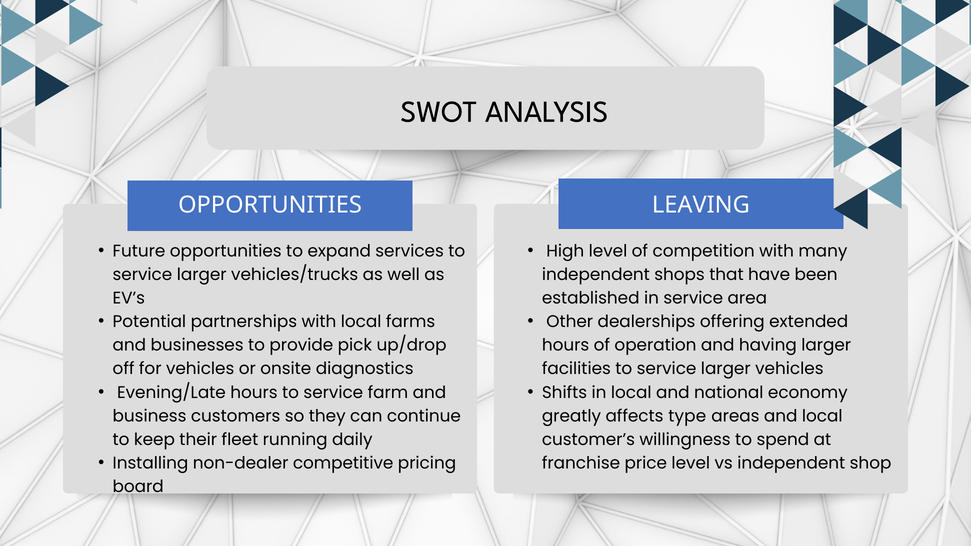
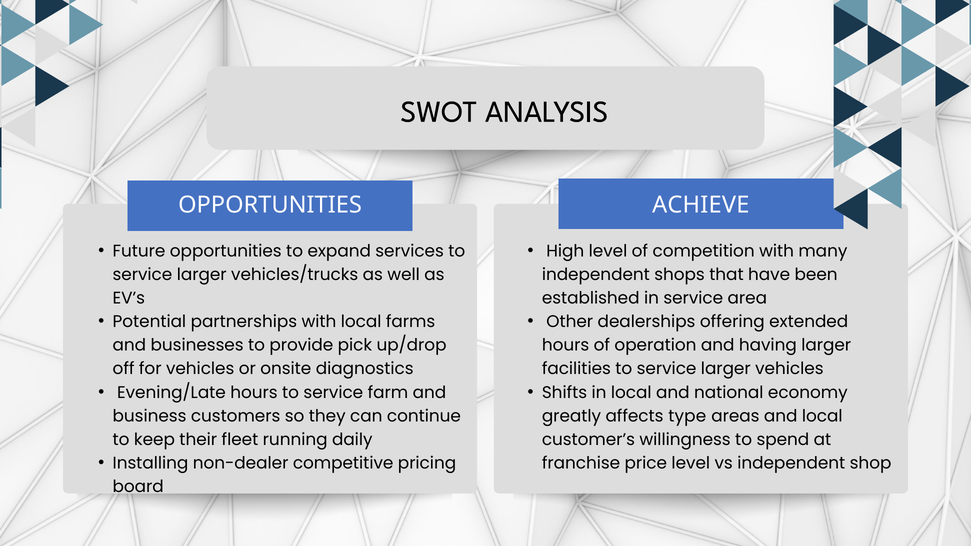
LEAVING: LEAVING -> ACHIEVE (701, 205)
